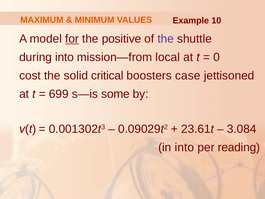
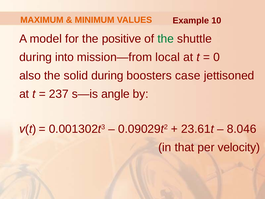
for underline: present -> none (72, 39)
the colour: purple -> green (166, 39)
cost: cost -> also (30, 76)
solid critical: critical -> during (107, 76)
699: 699 -> 237 (59, 94)
some: some -> angle (115, 94)
3.084: 3.084 -> 8.046 (242, 129)
in into: into -> that (184, 147)
reading: reading -> velocity (239, 147)
